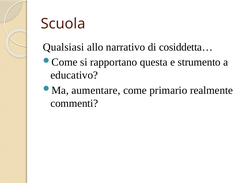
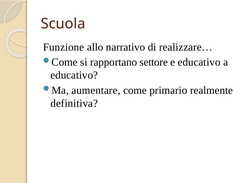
Qualsiasi: Qualsiasi -> Funzione (64, 47)
cosiddetta…: cosiddetta… -> realizzare… (186, 47)
questa: questa -> settore (154, 62)
e strumento: strumento -> educativo (199, 62)
commenti: commenti -> definitiva (74, 103)
